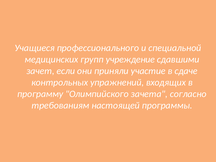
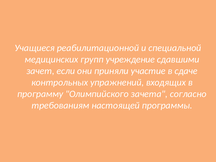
профессионального: профессионального -> реабилитационной (98, 48)
